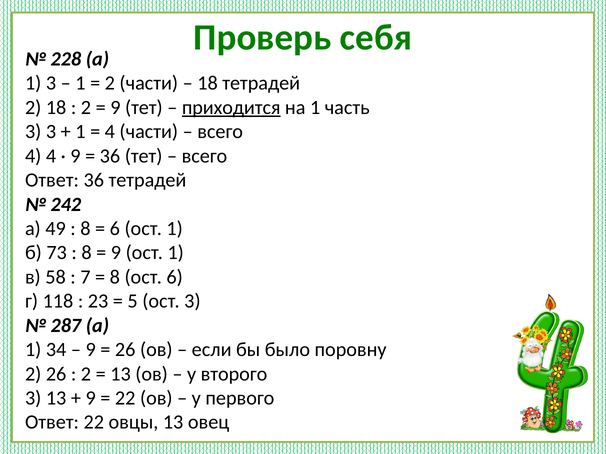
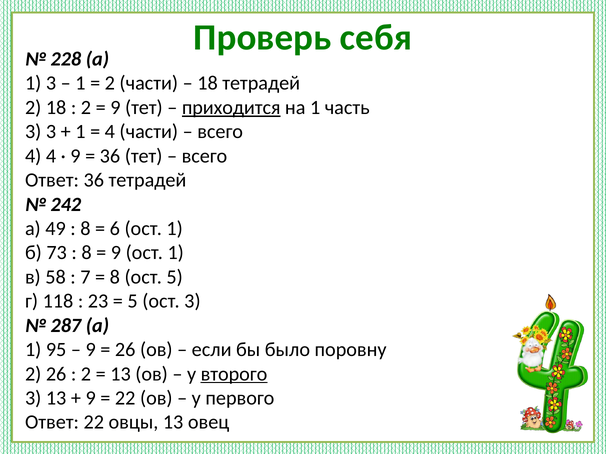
ост 6: 6 -> 5 (175, 277)
34: 34 -> 95 (56, 350)
второго underline: none -> present (234, 374)
